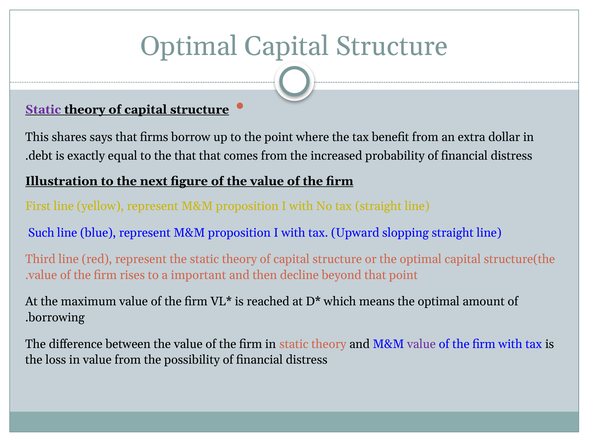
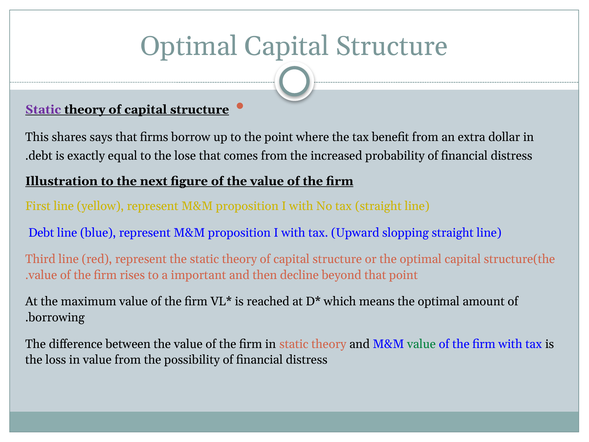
the that: that -> lose (185, 156)
Such: Such -> Debt (41, 233)
value colour: purple -> green (421, 344)
